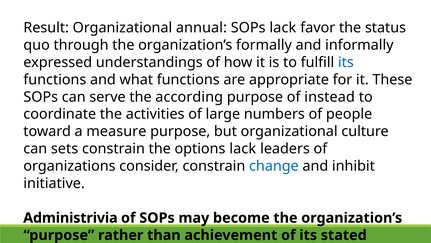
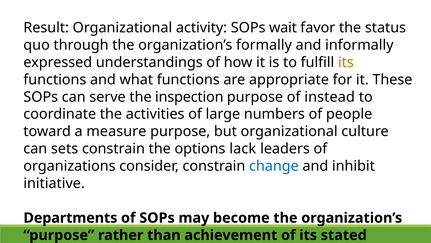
annual: annual -> activity (202, 28)
SOPs lack: lack -> wait (283, 28)
its colour: blue -> orange (346, 62)
according: according -> inspection (189, 97)
Administrivia: Administrivia -> Departments (70, 217)
